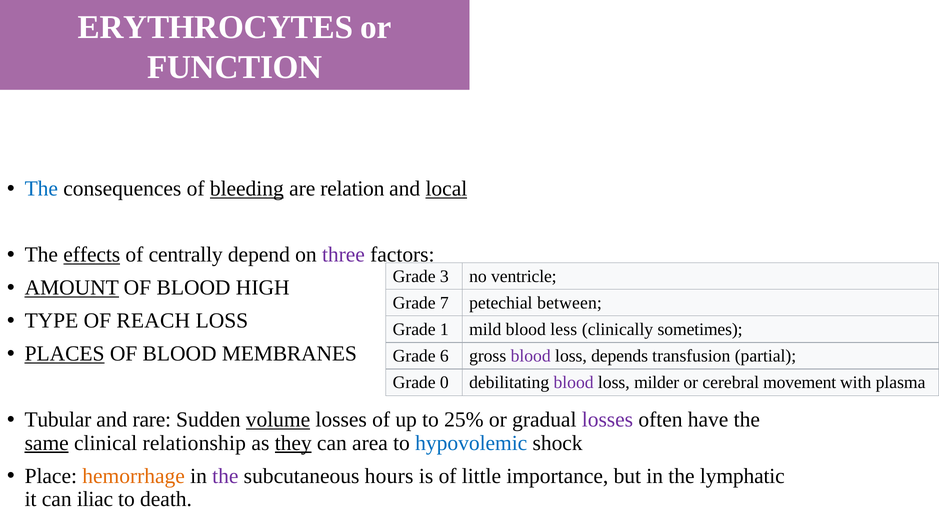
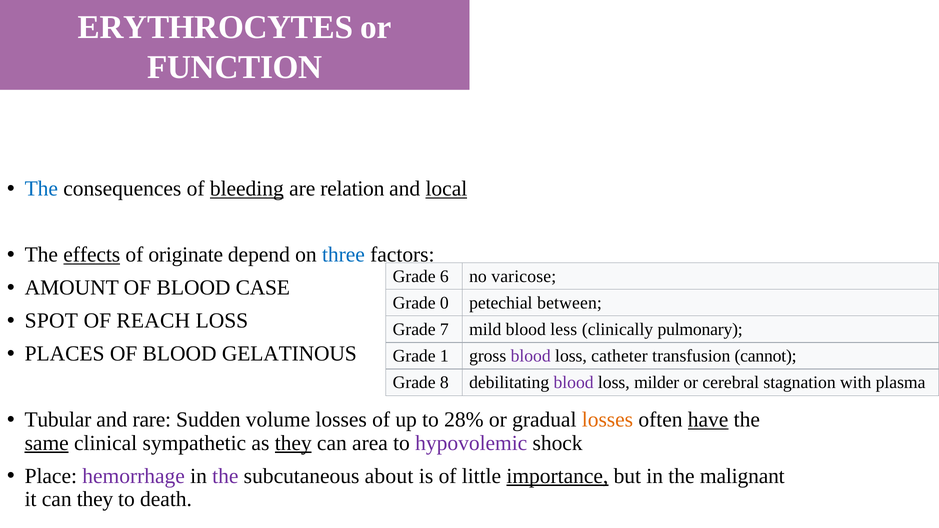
centrally: centrally -> originate (186, 255)
three colour: purple -> blue (343, 255)
3: 3 -> 6 (444, 276)
ventricle: ventricle -> varicose (524, 276)
AMOUNT underline: present -> none (72, 288)
HIGH: HIGH -> CASE (263, 288)
7: 7 -> 0 (444, 303)
TYPE: TYPE -> SPOT (51, 321)
1: 1 -> 7 (444, 329)
sometimes: sometimes -> pulmonary (700, 329)
PLACES underline: present -> none (65, 354)
MEMBRANES: MEMBRANES -> GELATINOUS (289, 354)
6: 6 -> 1 (444, 356)
depends: depends -> catheter (619, 356)
partial: partial -> cannot (766, 356)
0: 0 -> 8 (444, 383)
movement: movement -> stagnation (800, 383)
volume underline: present -> none (278, 420)
25%: 25% -> 28% (464, 420)
losses colour: purple -> orange (607, 420)
have underline: none -> present (708, 420)
relationship: relationship -> sympathetic (194, 443)
hypovolemic colour: blue -> purple (471, 443)
hemorrhage colour: orange -> purple (134, 476)
hours: hours -> about (389, 476)
importance underline: none -> present (557, 476)
lymphatic: lymphatic -> malignant (742, 476)
can iliac: iliac -> they (95, 499)
